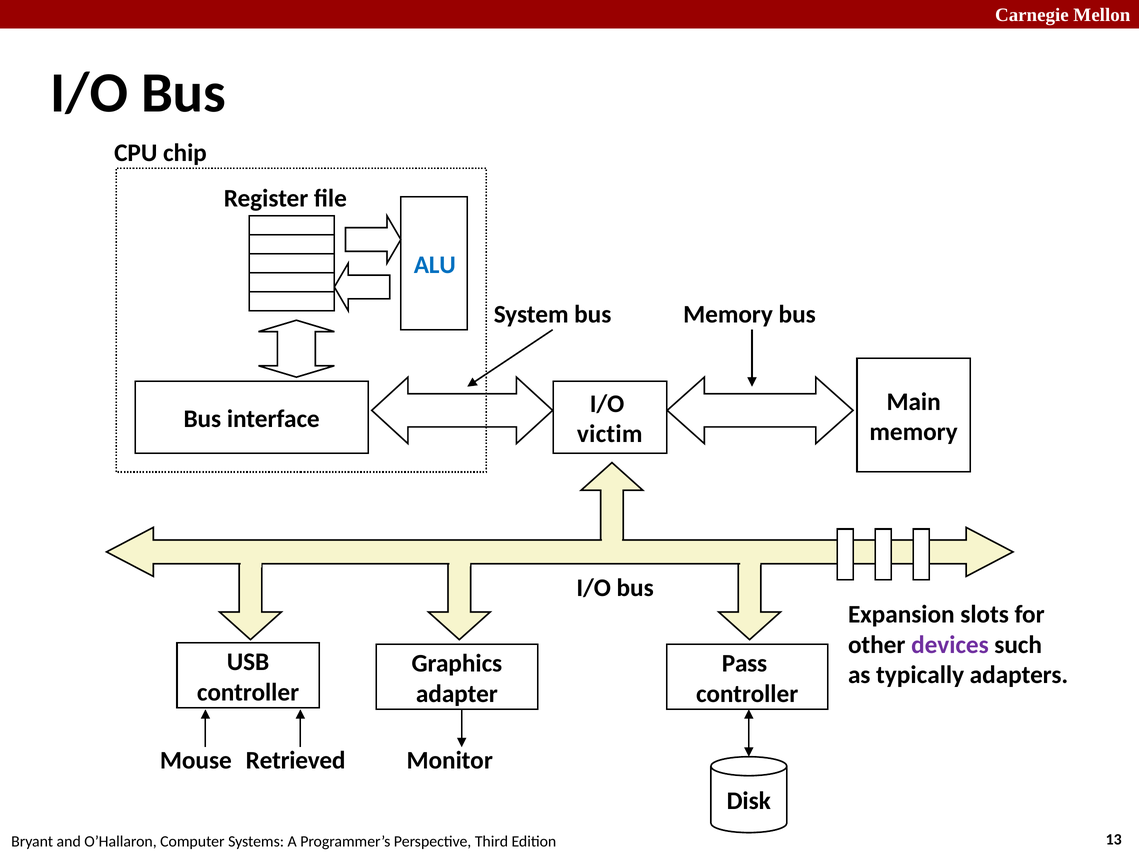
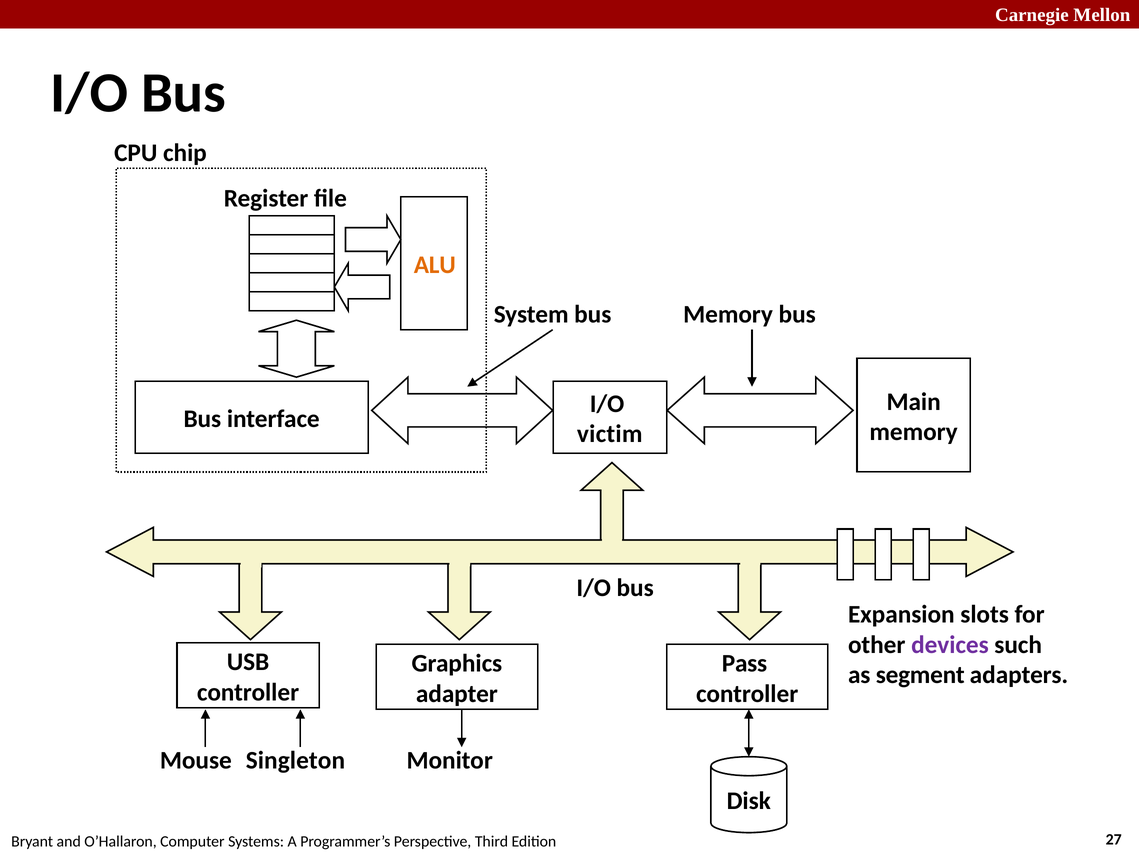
ALU colour: blue -> orange (435, 265)
typically: typically -> segment (920, 675)
Retrieved: Retrieved -> Singleton (295, 761)
13: 13 -> 27 (1114, 840)
